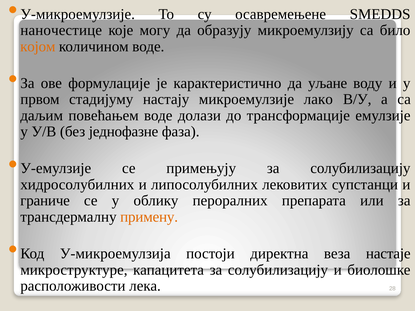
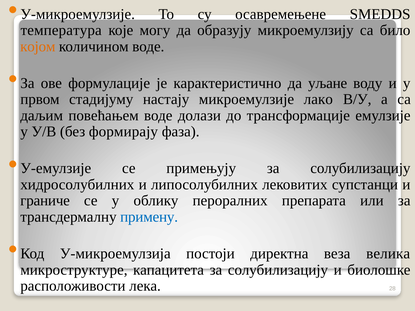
наночестице: наночестице -> температура (61, 30)
једнофазне: једнофазне -> формирају (123, 132)
примену colour: orange -> blue (149, 217)
настаје: настаје -> велика (388, 254)
